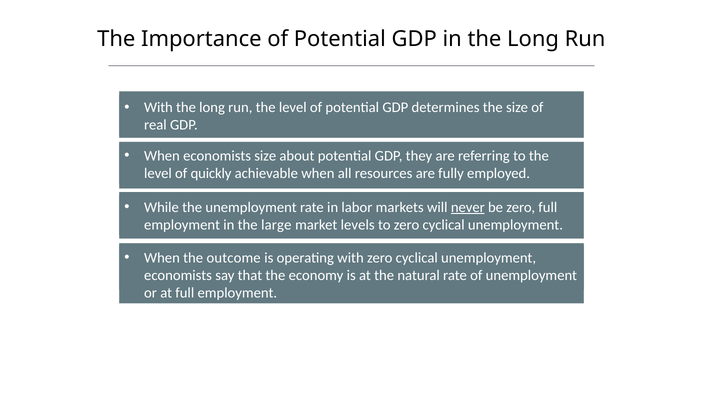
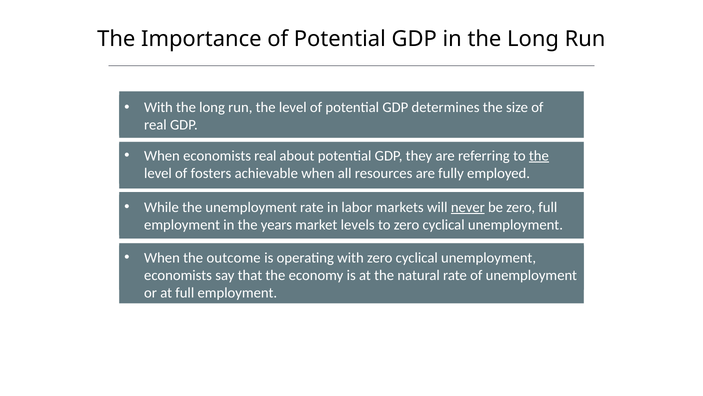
economists size: size -> real (265, 156)
the underline: none -> present (539, 156)
quickly: quickly -> fosters (211, 173)
large: large -> years (276, 225)
